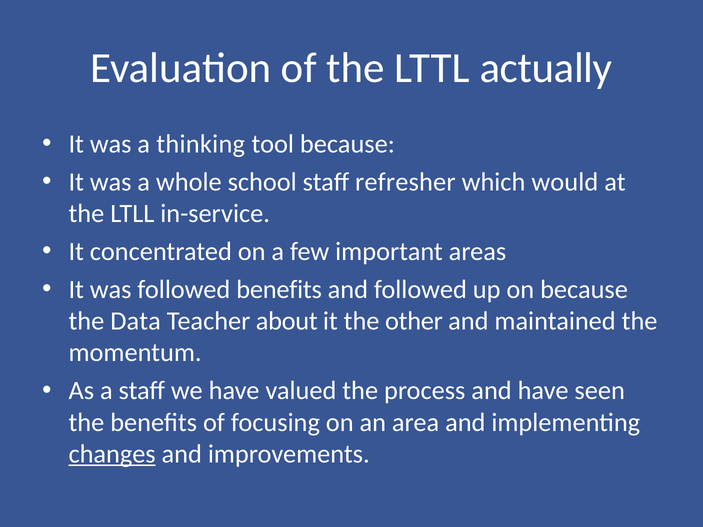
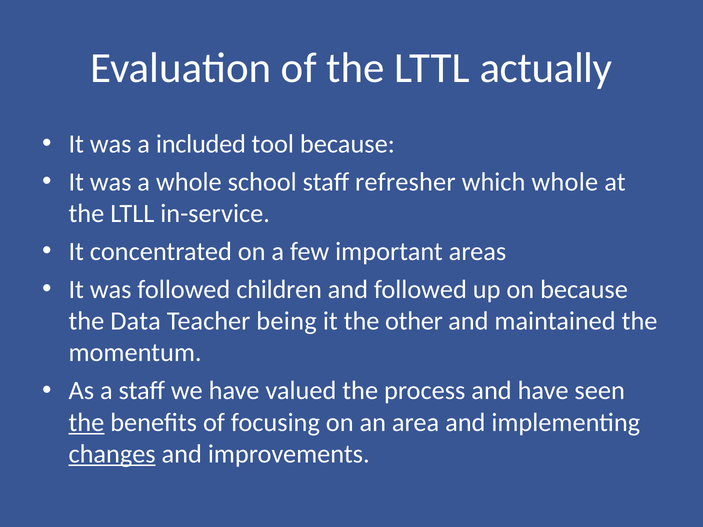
thinking: thinking -> included (201, 144)
which would: would -> whole (565, 182)
followed benefits: benefits -> children (279, 290)
about: about -> being (287, 321)
the underline: none -> present (86, 423)
